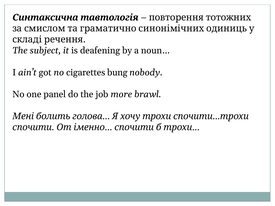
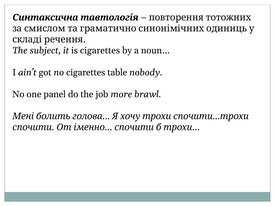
is deafening: deafening -> cigarettes (100, 50)
bung: bung -> table (117, 72)
